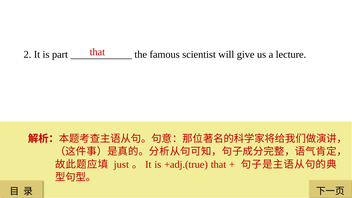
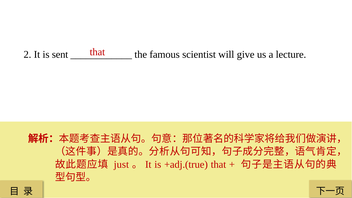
part: part -> sent (60, 54)
